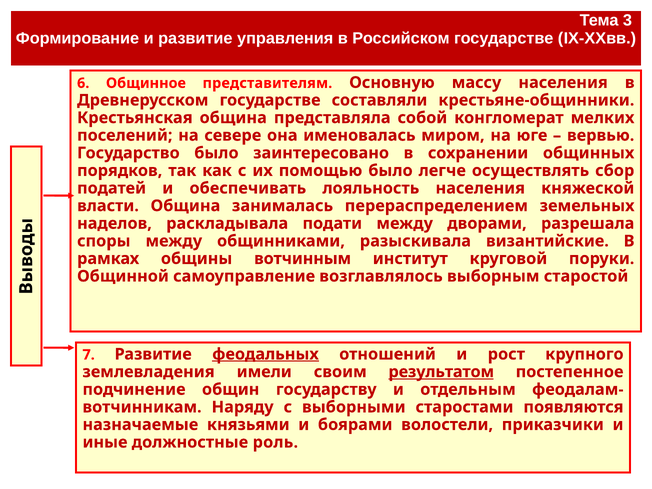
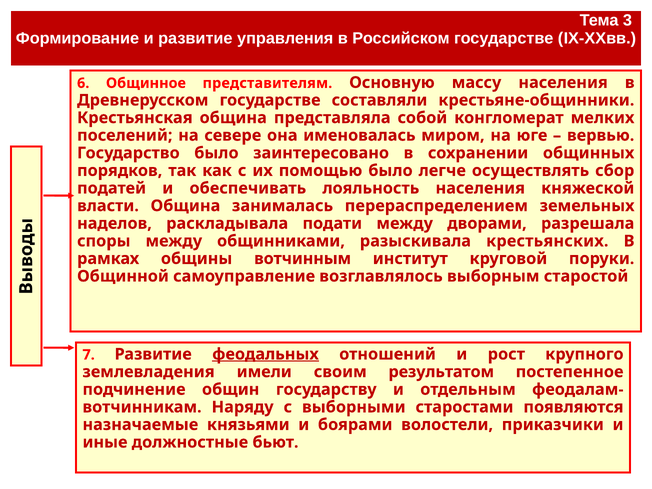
византийские: византийские -> крестьянских (547, 241)
результатом underline: present -> none (441, 372)
роль: роль -> бьют (275, 442)
